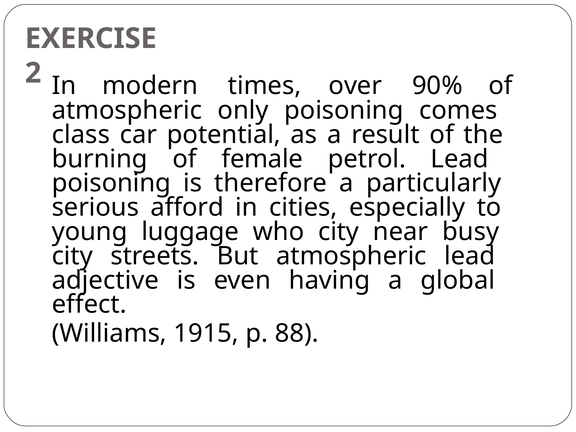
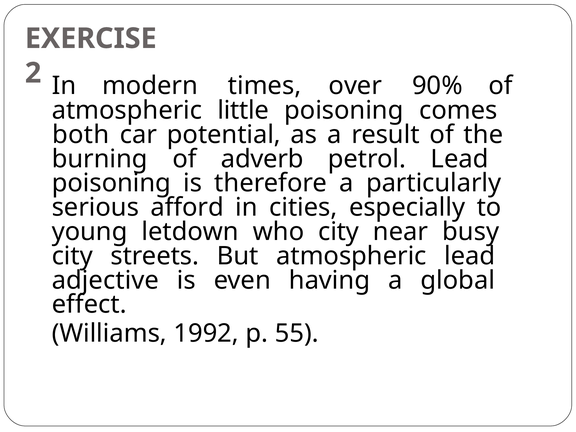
only: only -> little (243, 110)
class: class -> both (81, 135)
female: female -> adverb (262, 159)
luggage: luggage -> letdown (190, 232)
1915: 1915 -> 1992 (206, 333)
88: 88 -> 55 (297, 333)
